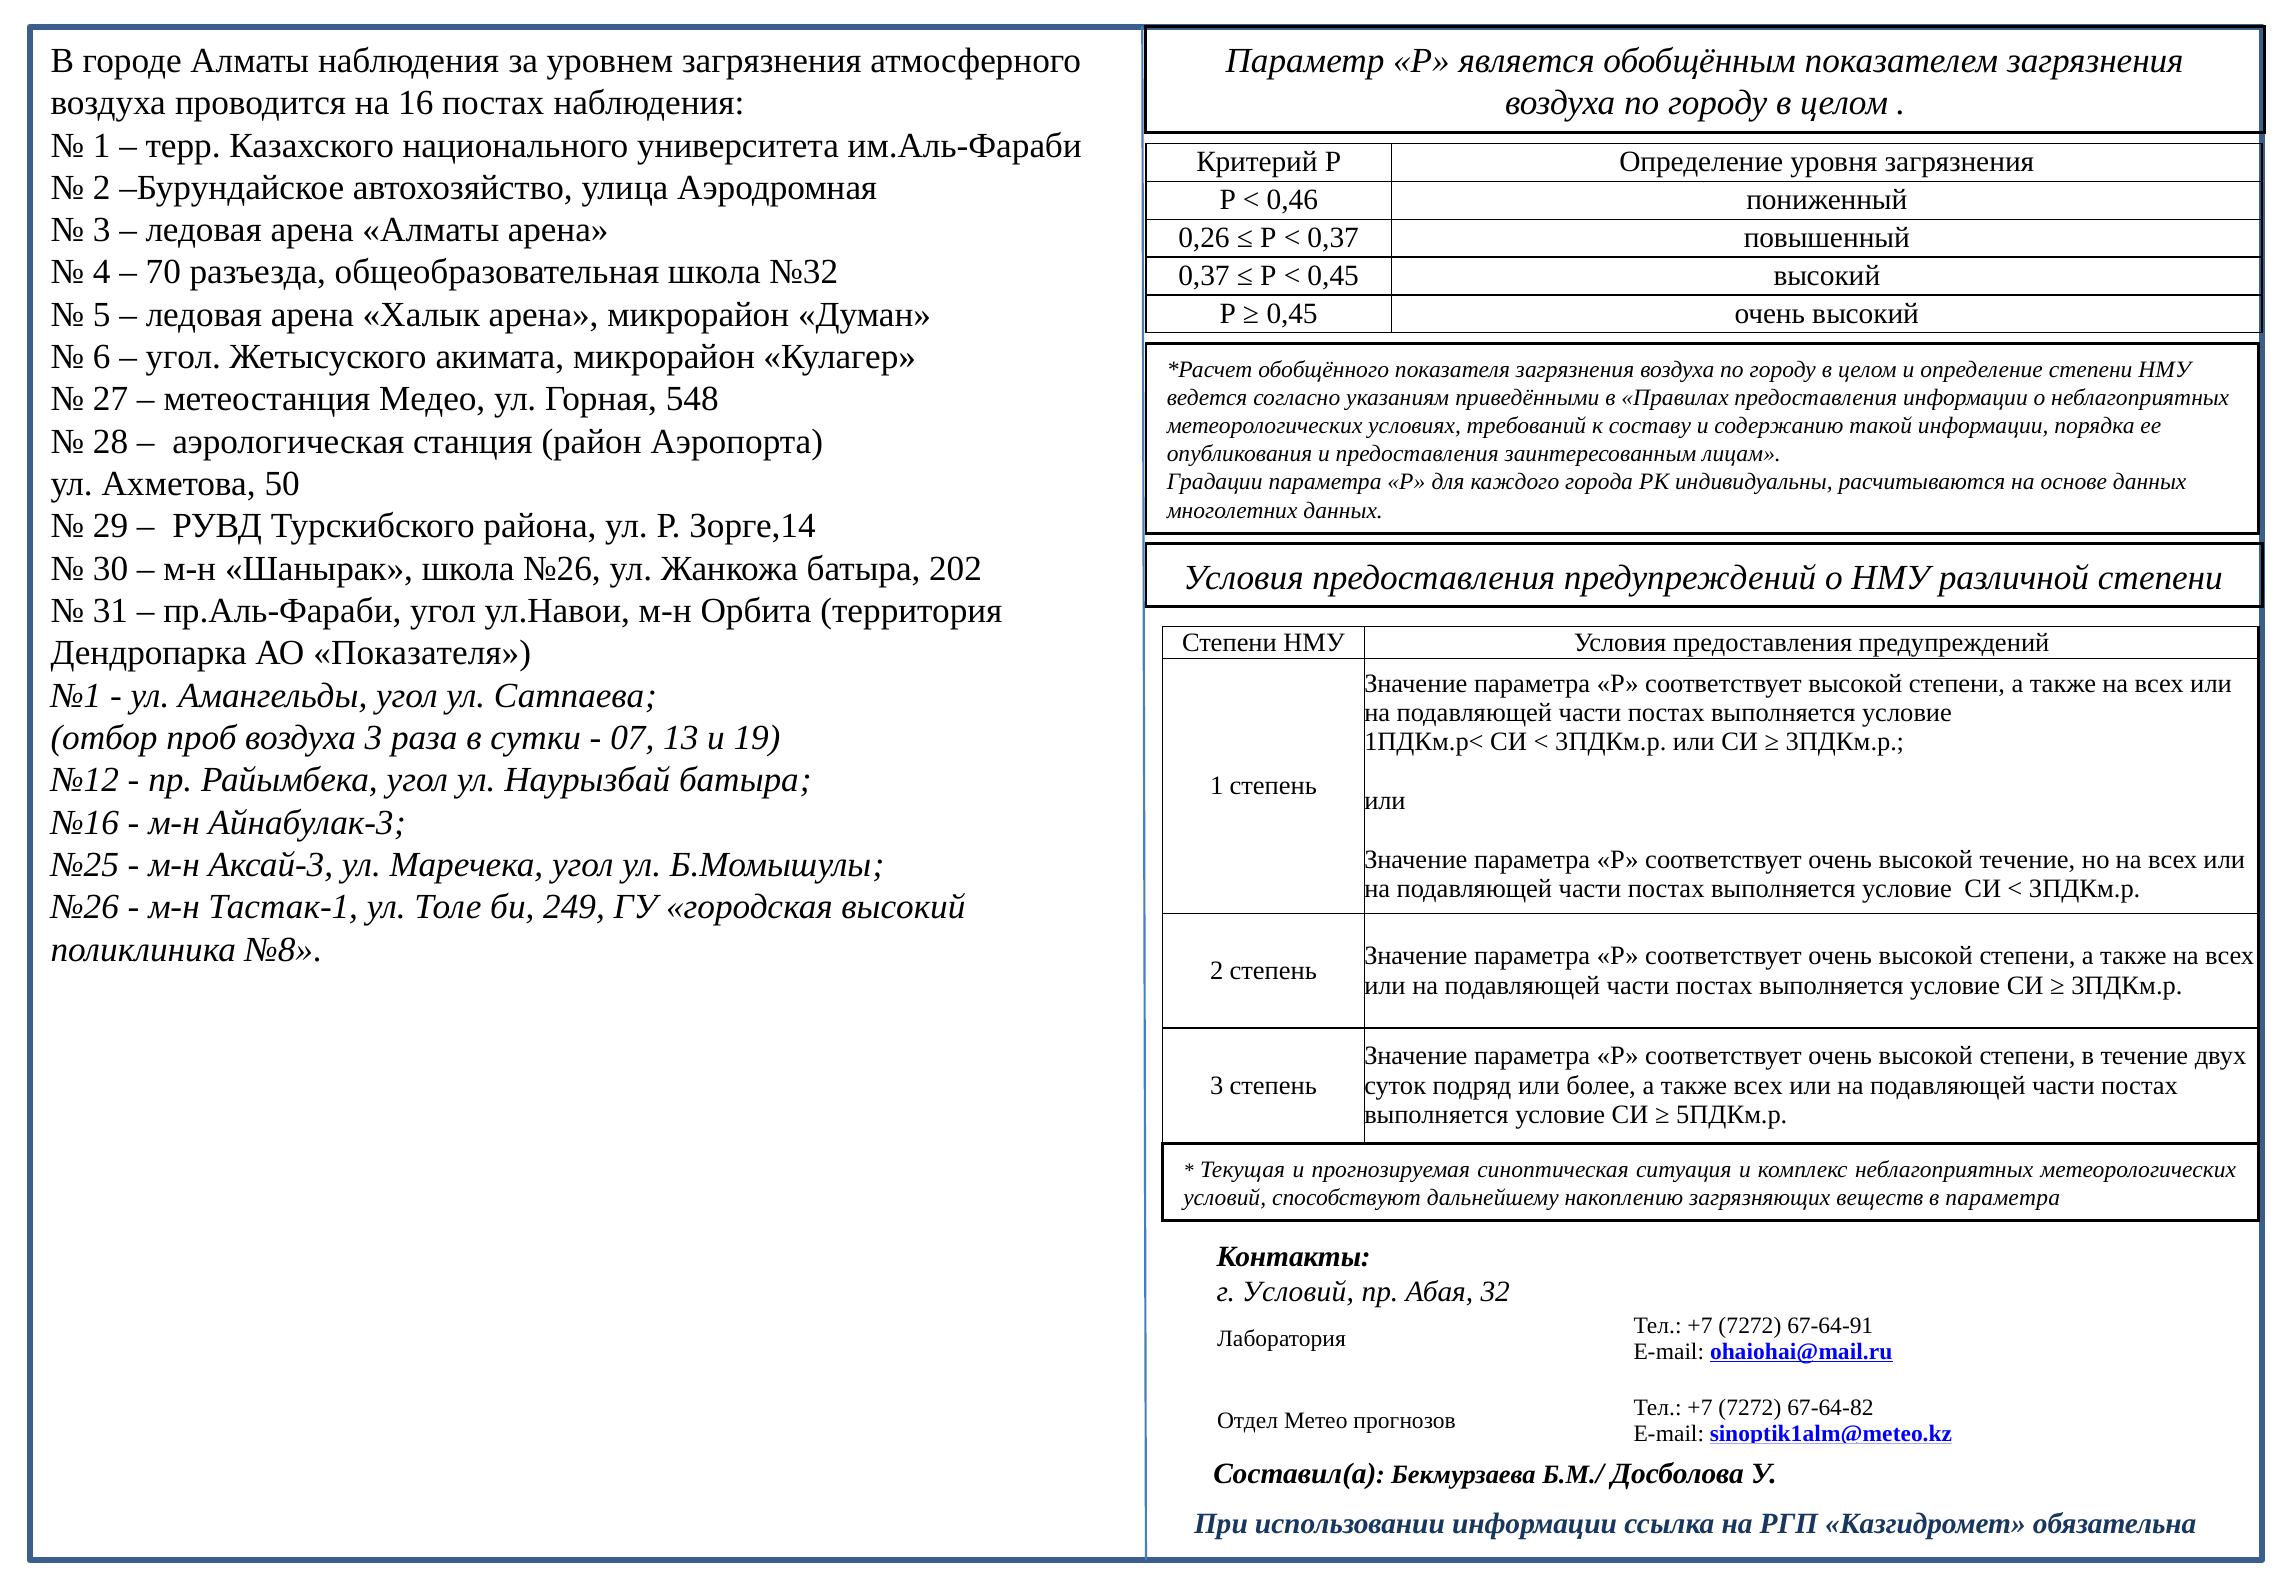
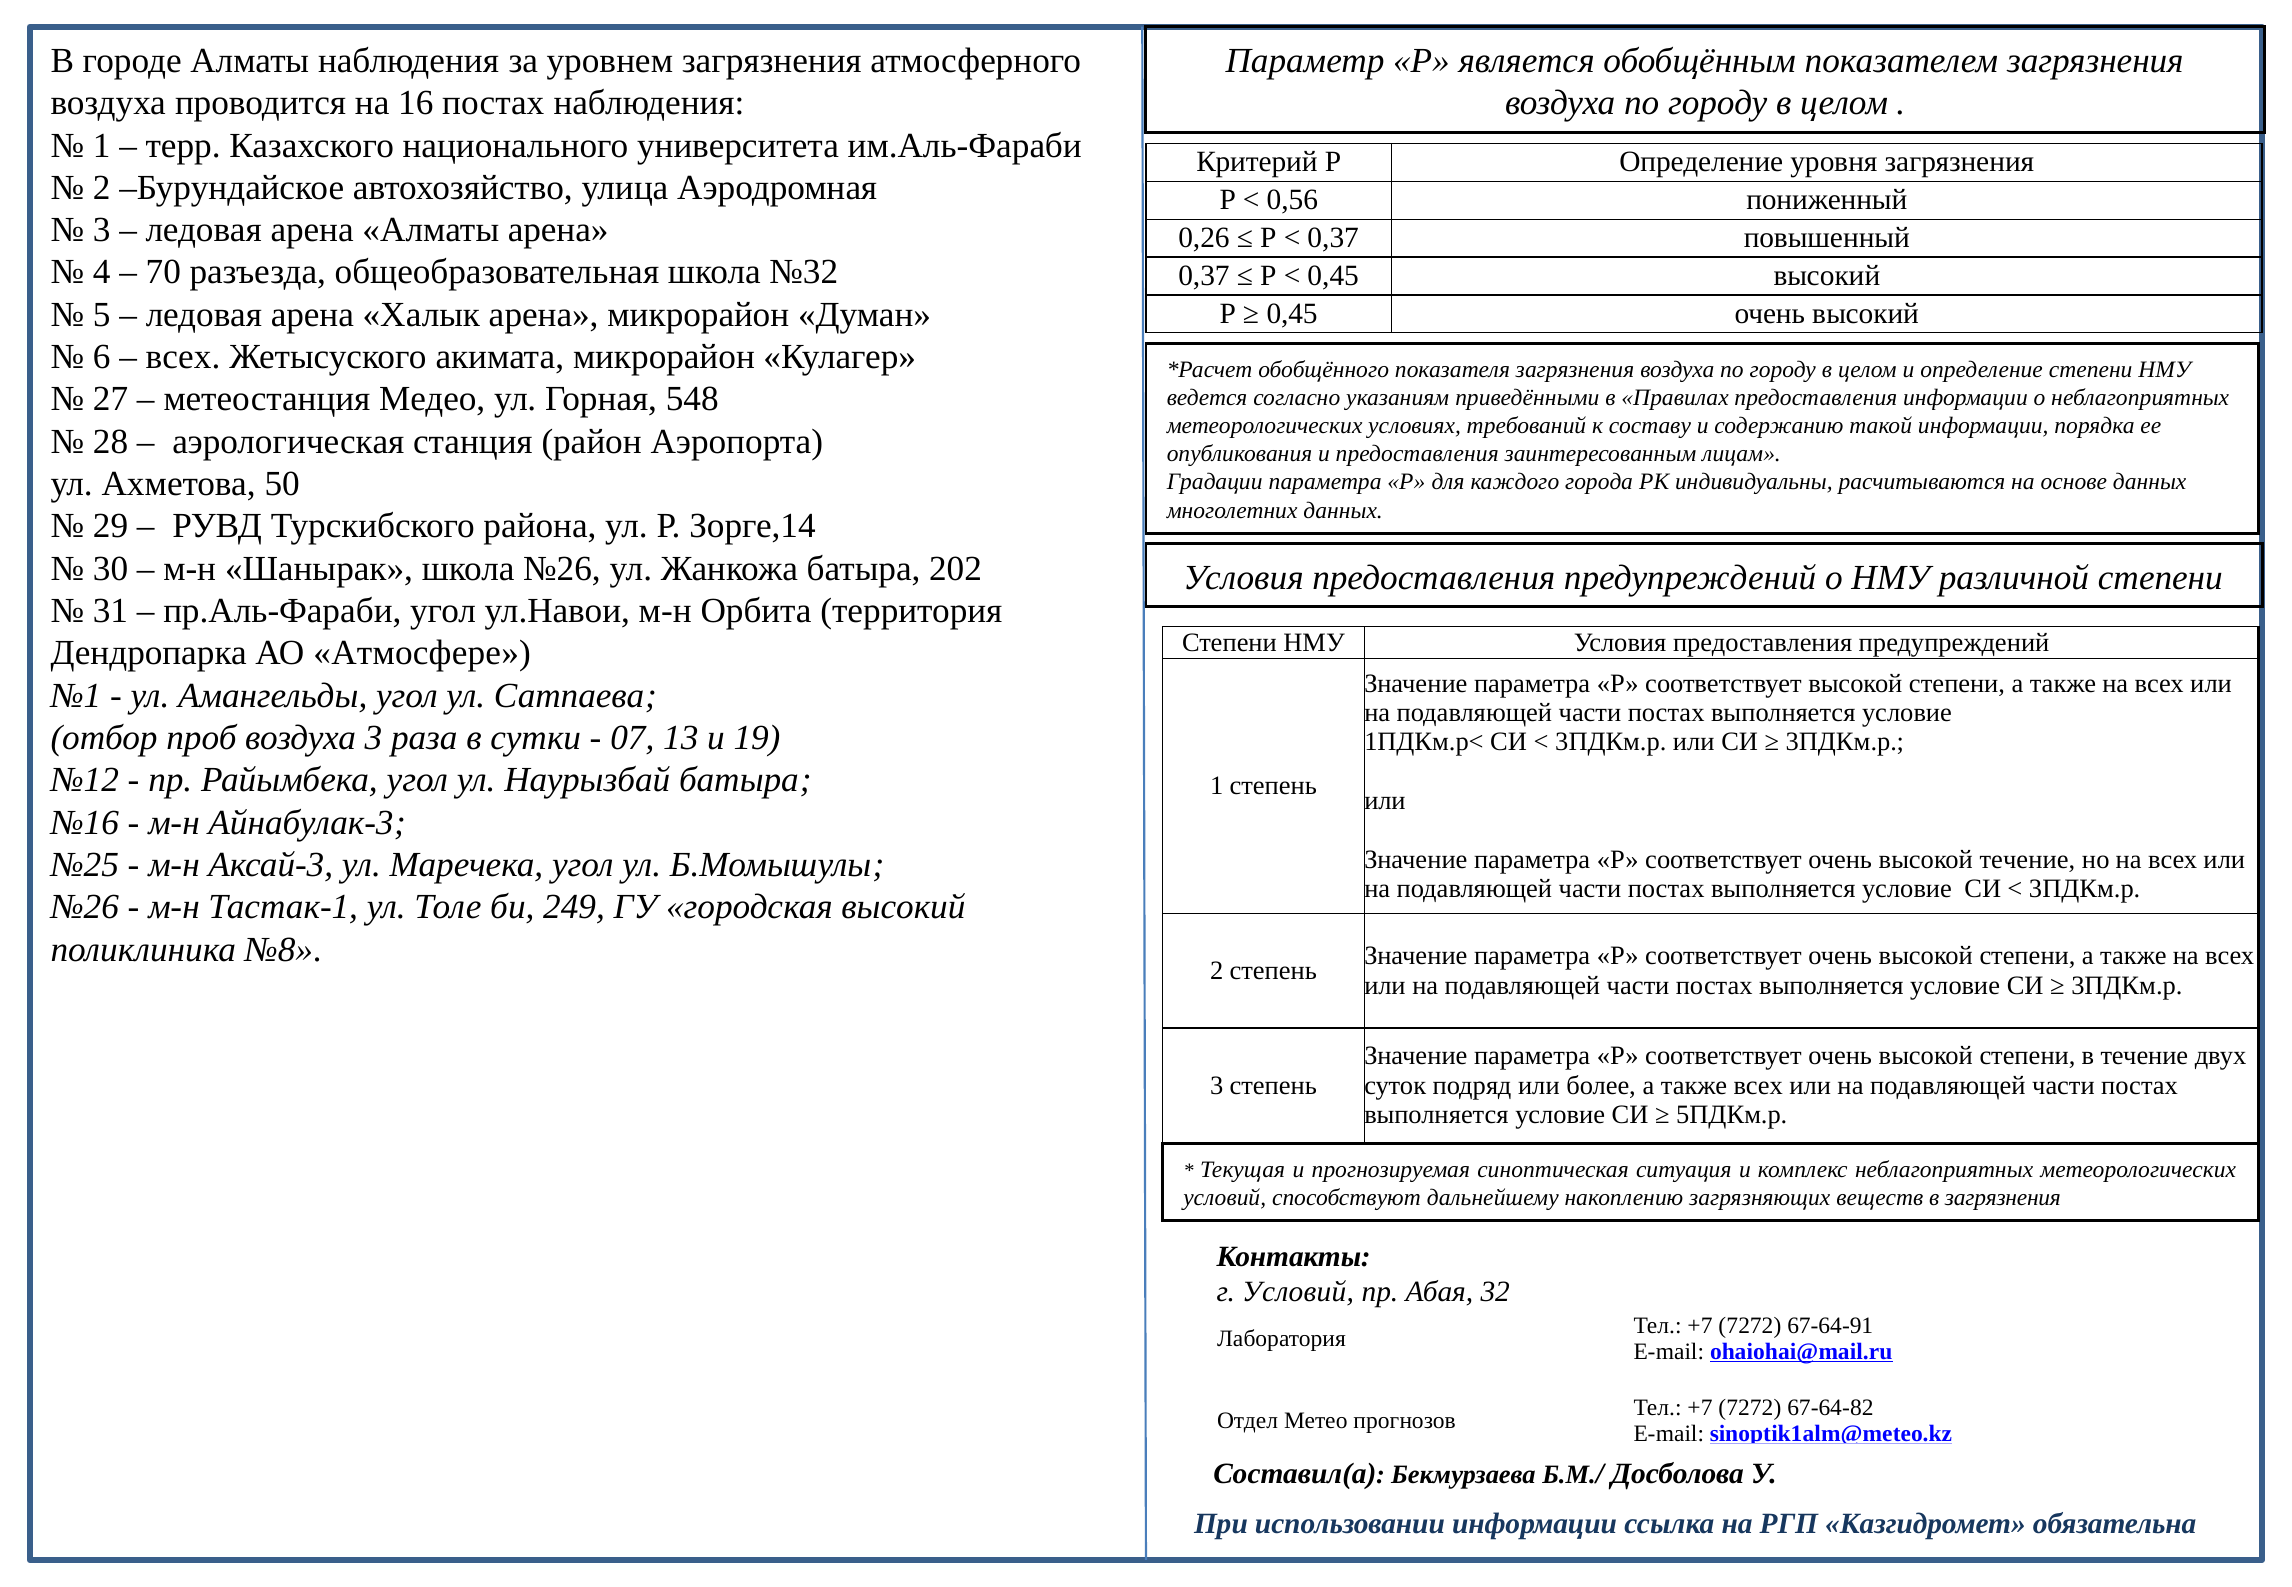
0,46: 0,46 -> 0,56 (1292, 200)
угол: угол -> всех (183, 357)
АО Показателя: Показателя -> Атмосфере (422, 653)
в параметра: параметра -> загрязнения (2003, 1198)
